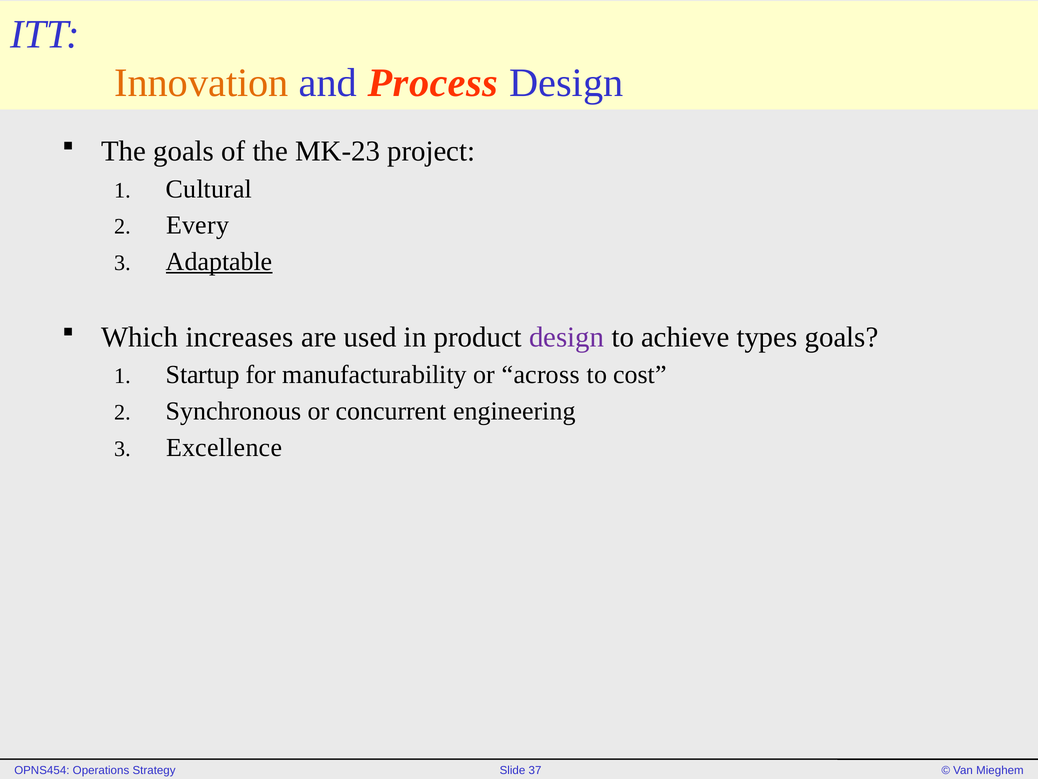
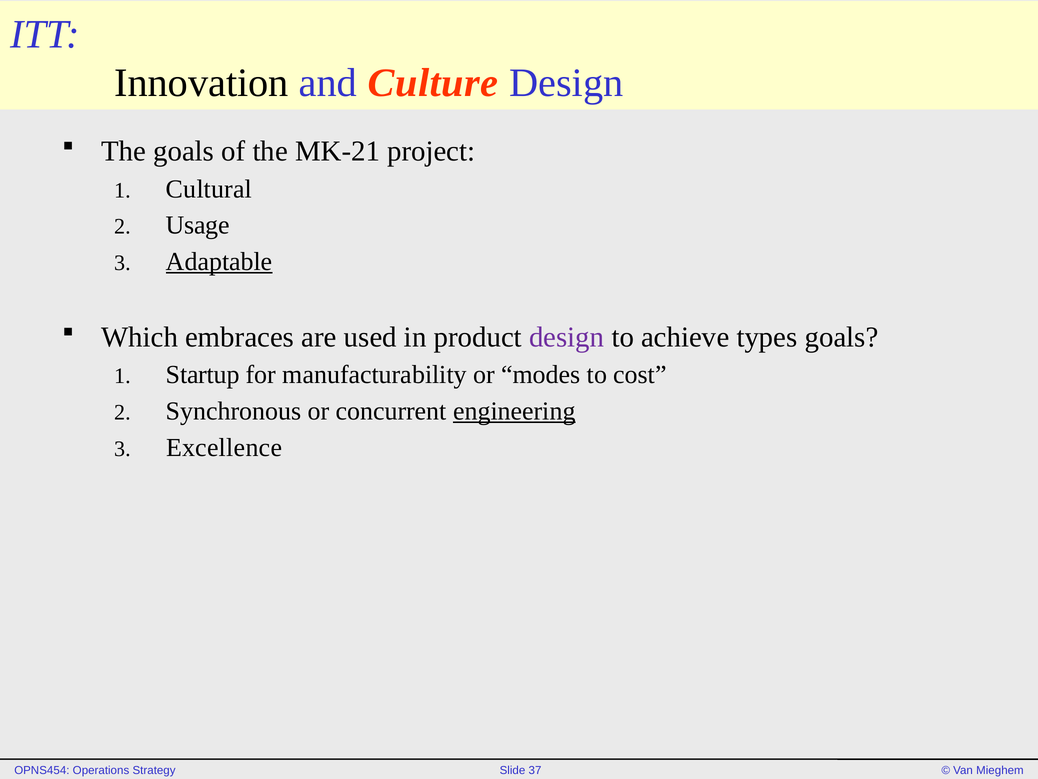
Innovation colour: orange -> black (201, 83)
Process: Process -> Culture (433, 83)
MK-23: MK-23 -> MK-21 (338, 151)
Every: Every -> Usage (198, 225)
increases: increases -> embraces (240, 337)
across: across -> modes (541, 375)
engineering underline: none -> present (514, 411)
